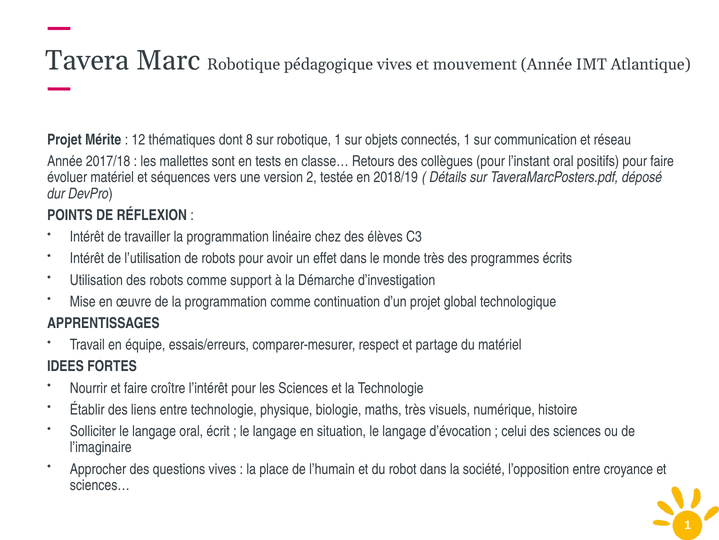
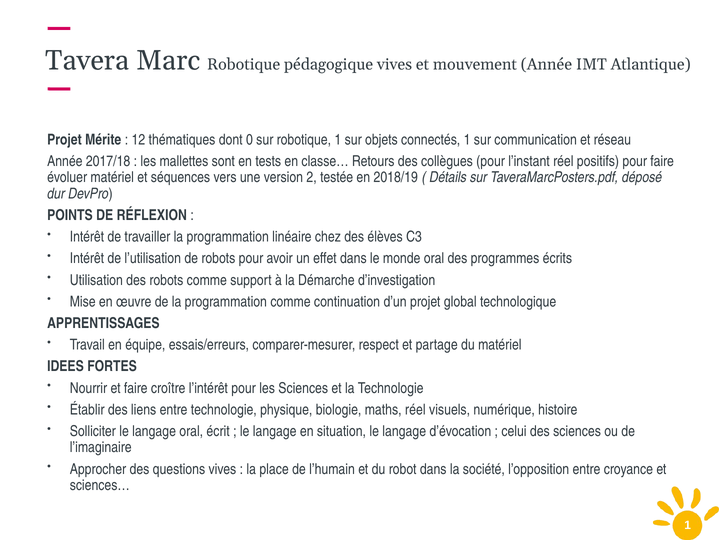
8: 8 -> 0 (249, 139)
l’instant oral: oral -> réel (563, 161)
monde très: très -> oral (434, 258)
maths très: très -> réel (415, 409)
